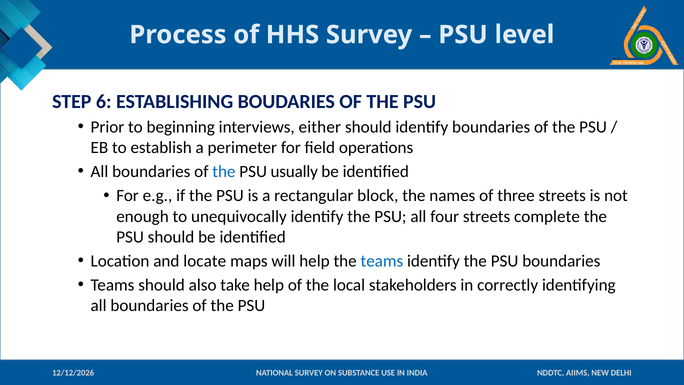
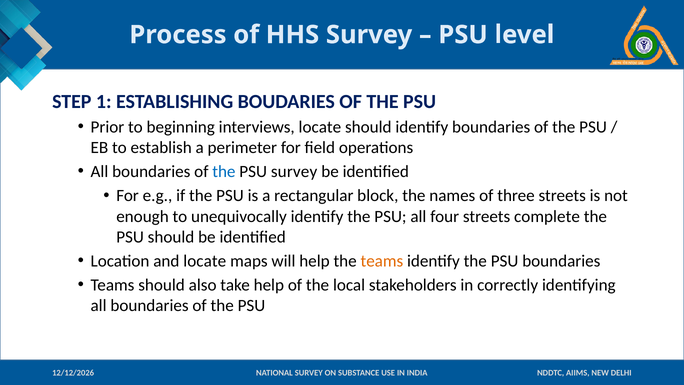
6: 6 -> 1 (104, 101)
interviews either: either -> locate (320, 127)
PSU usually: usually -> survey (294, 172)
teams colour: blue -> orange (382, 261)
